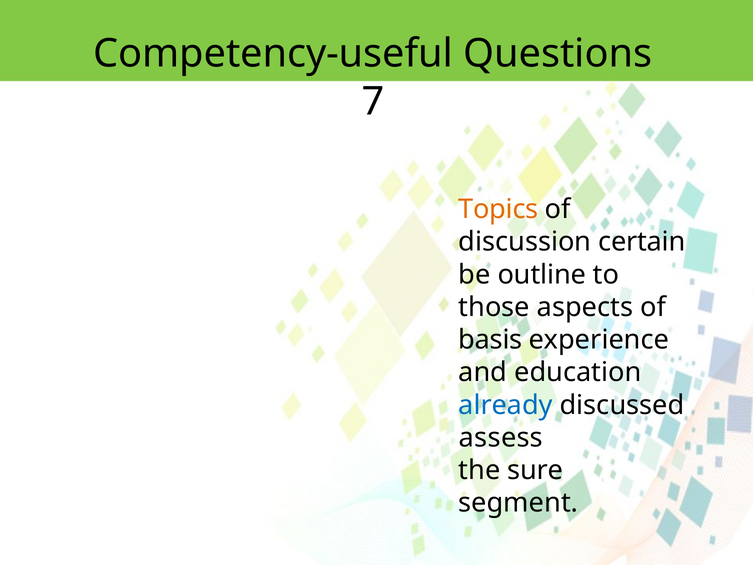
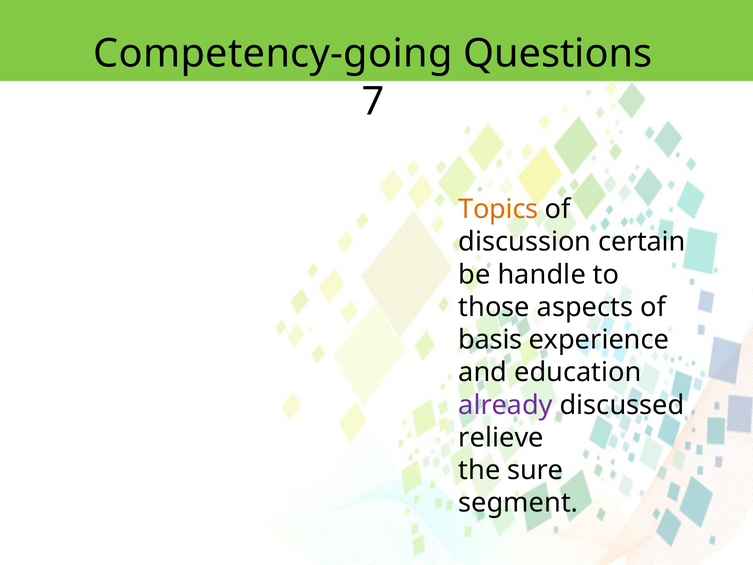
Competency-useful: Competency-useful -> Competency-going (273, 54)
outline: outline -> handle (542, 275)
already colour: blue -> purple (506, 405)
assess: assess -> relieve (501, 438)
